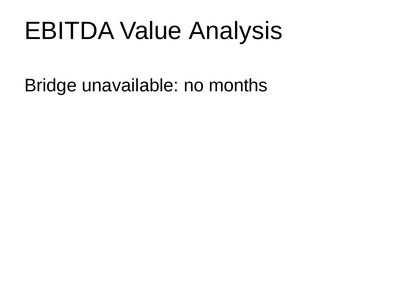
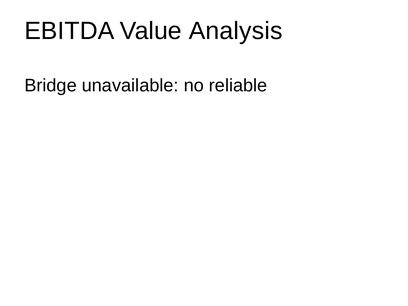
months: months -> reliable (238, 86)
